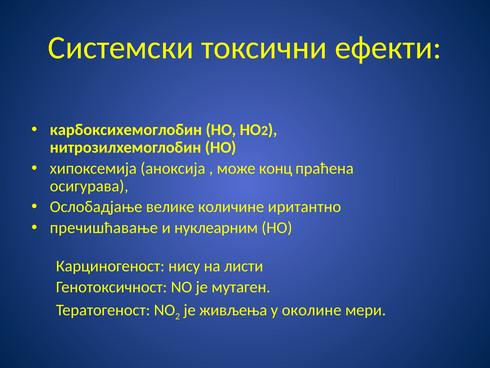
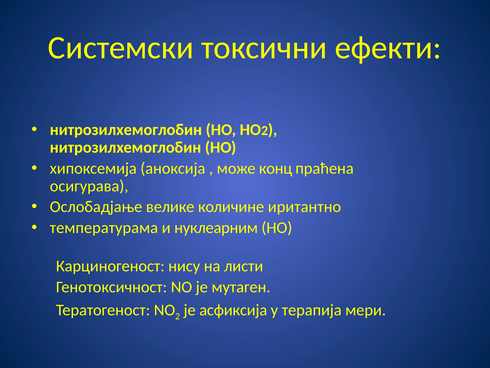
карбоксихемоглобин: карбоксихемоглобин -> нитрозилхемоглобин (126, 130)
пречишћавање: пречишћавање -> температурама (104, 228)
живљења: живљења -> асфиксија (233, 310)
околине: околине -> терапија (312, 310)
